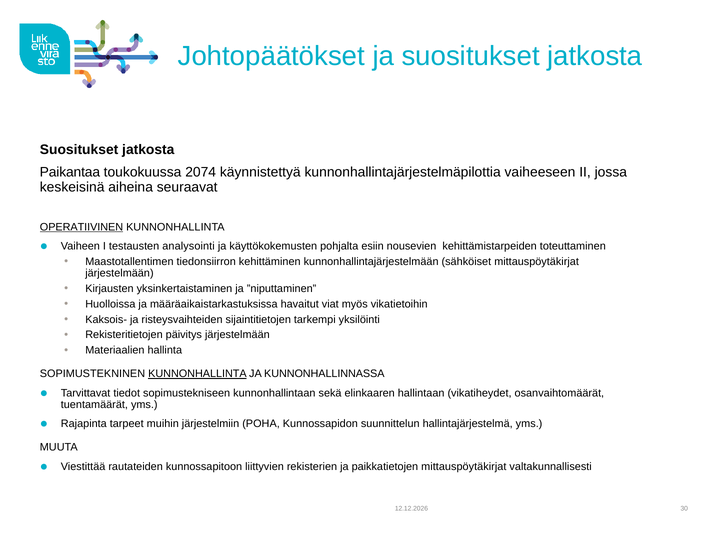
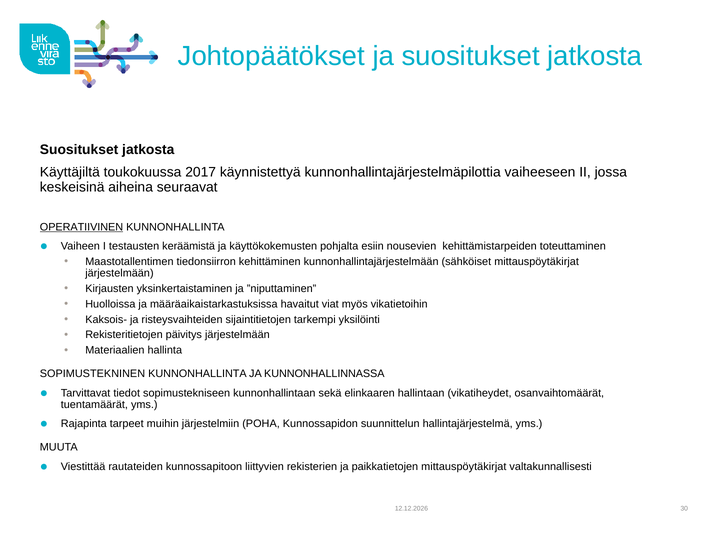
Paikantaa: Paikantaa -> Käyttäjiltä (70, 172)
2074: 2074 -> 2017 (201, 172)
analysointi: analysointi -> keräämistä (189, 246)
KUNNONHALLINTA underline: present -> none (197, 374)
